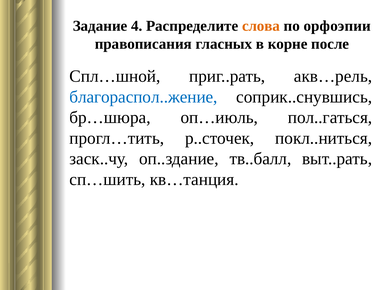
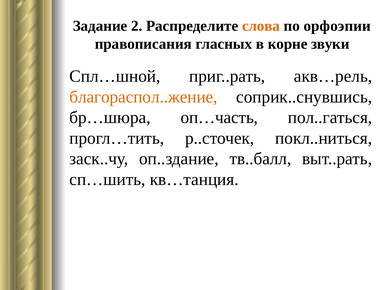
4: 4 -> 2 (137, 26)
после: после -> звуки (330, 44)
благораспол..жение colour: blue -> orange (143, 97)
оп…июль: оп…июль -> оп…часть (219, 118)
